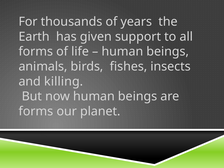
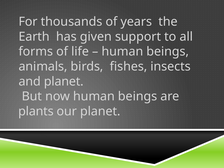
and killing: killing -> planet (64, 81)
forms: forms -> plants (36, 111)
